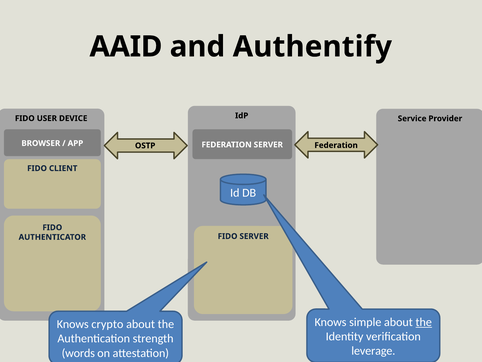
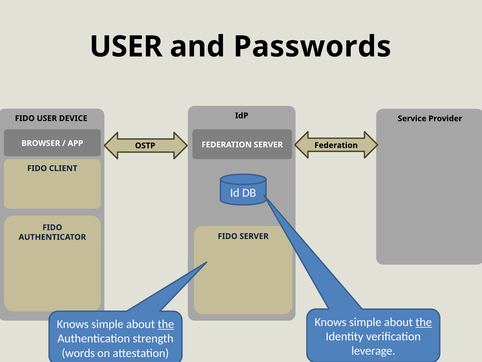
AAID: AAID -> USER (126, 47)
Authentify: Authentify -> Passwords (312, 47)
crypto: crypto -> simple (107, 324)
the underline: none -> present (166, 324)
